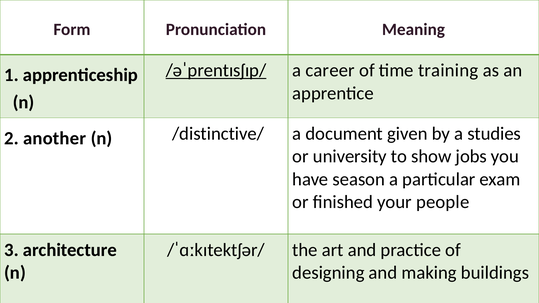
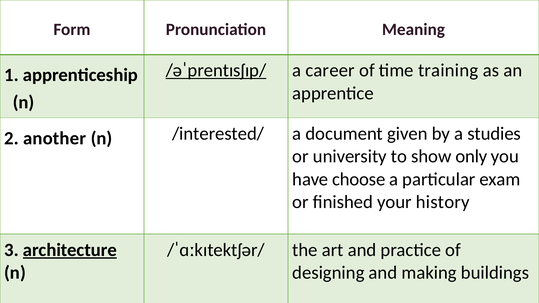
/distinctive/: /distinctive/ -> /interested/ (218, 134)
jobs: jobs -> only (471, 157)
season: season -> choose (359, 179)
people: people -> history (443, 202)
architecture underline: none -> present (70, 250)
